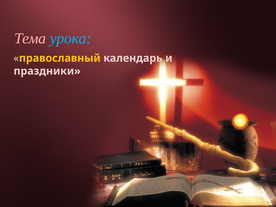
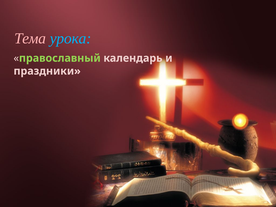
православный colour: yellow -> light green (60, 58)
